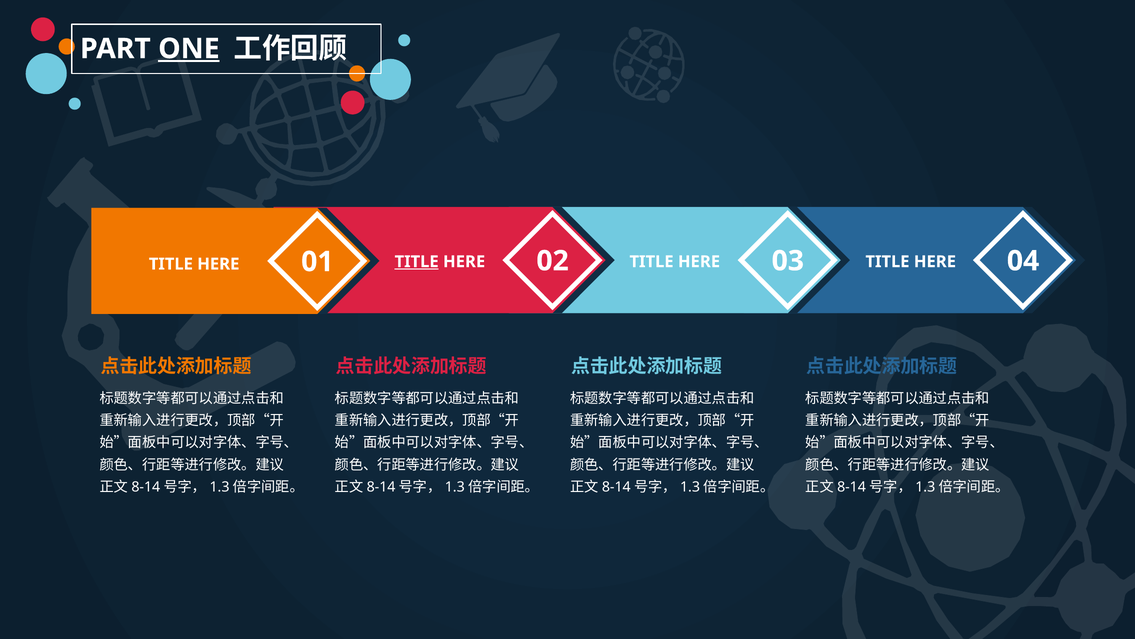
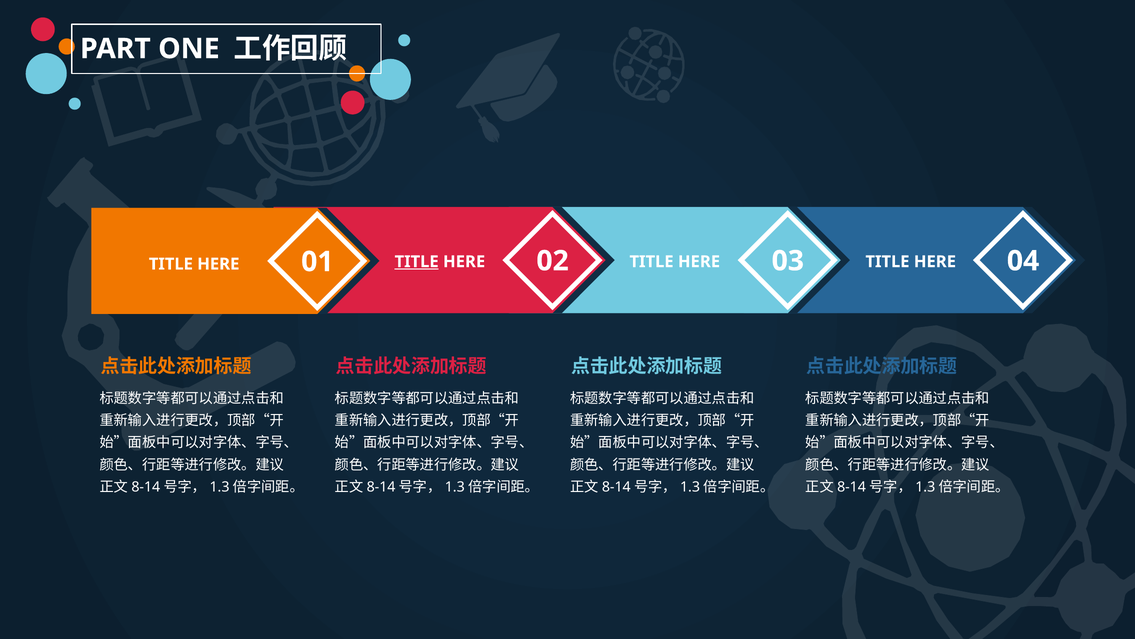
ONE underline: present -> none (189, 49)
